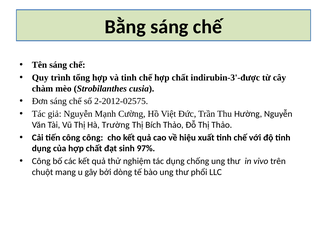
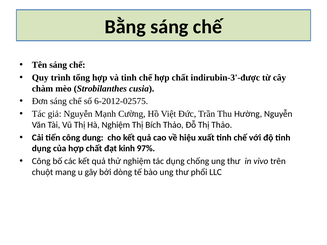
2-2012-02575: 2-2012-02575 -> 6-2012-02575 (121, 101)
Hà Trường: Trường -> Nghiệm (116, 125)
công công: công -> dung (93, 138)
sinh: sinh -> kinh (127, 149)
